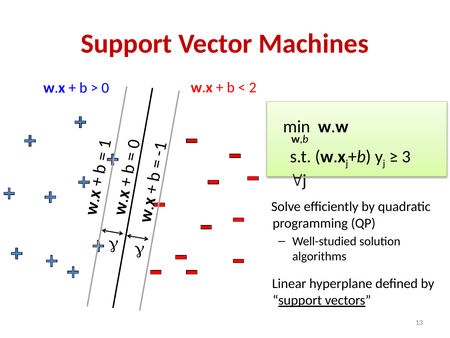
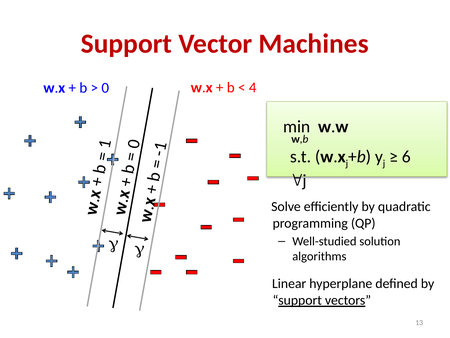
2: 2 -> 4 (253, 87)
3: 3 -> 6 (406, 156)
